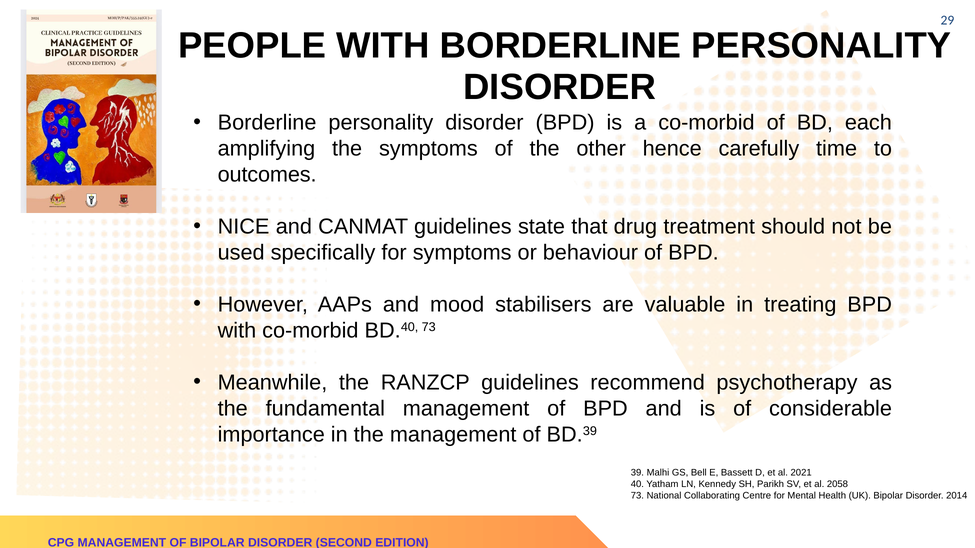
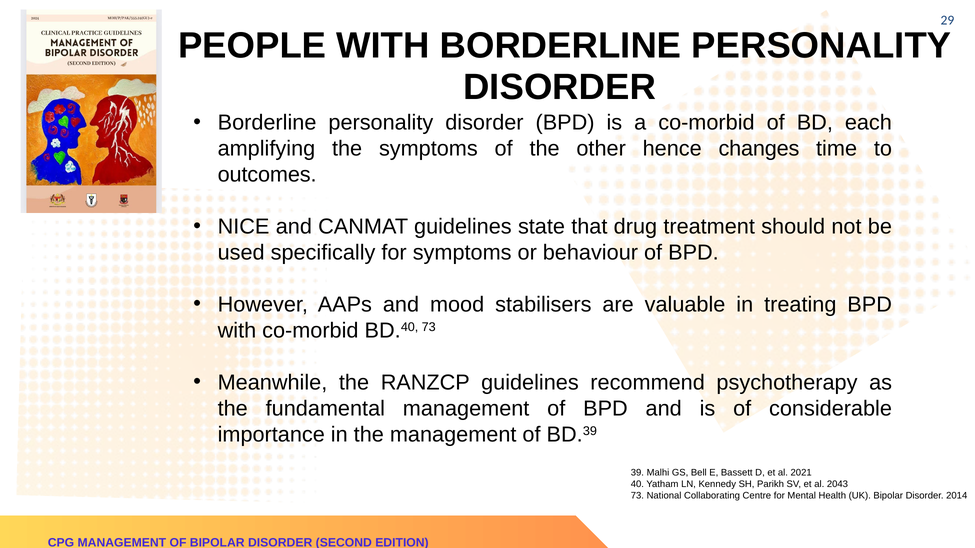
carefully: carefully -> changes (759, 149)
2058: 2058 -> 2043 (837, 485)
